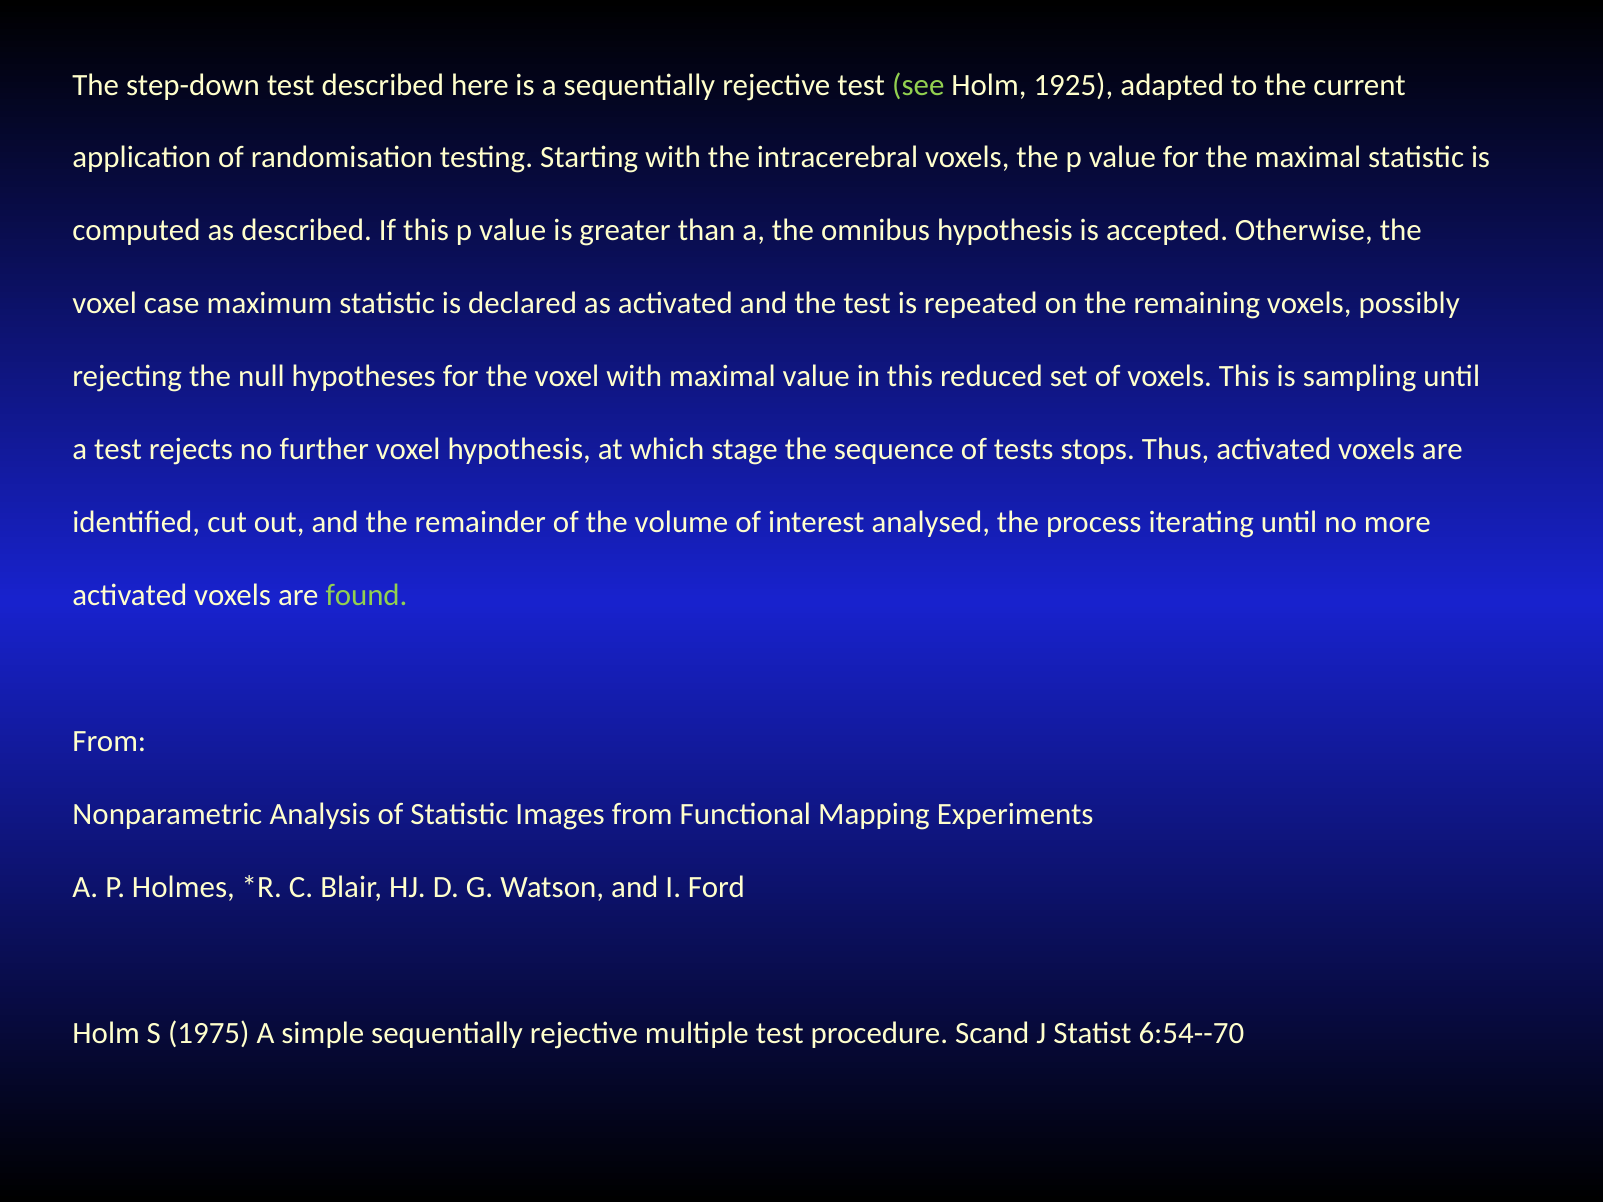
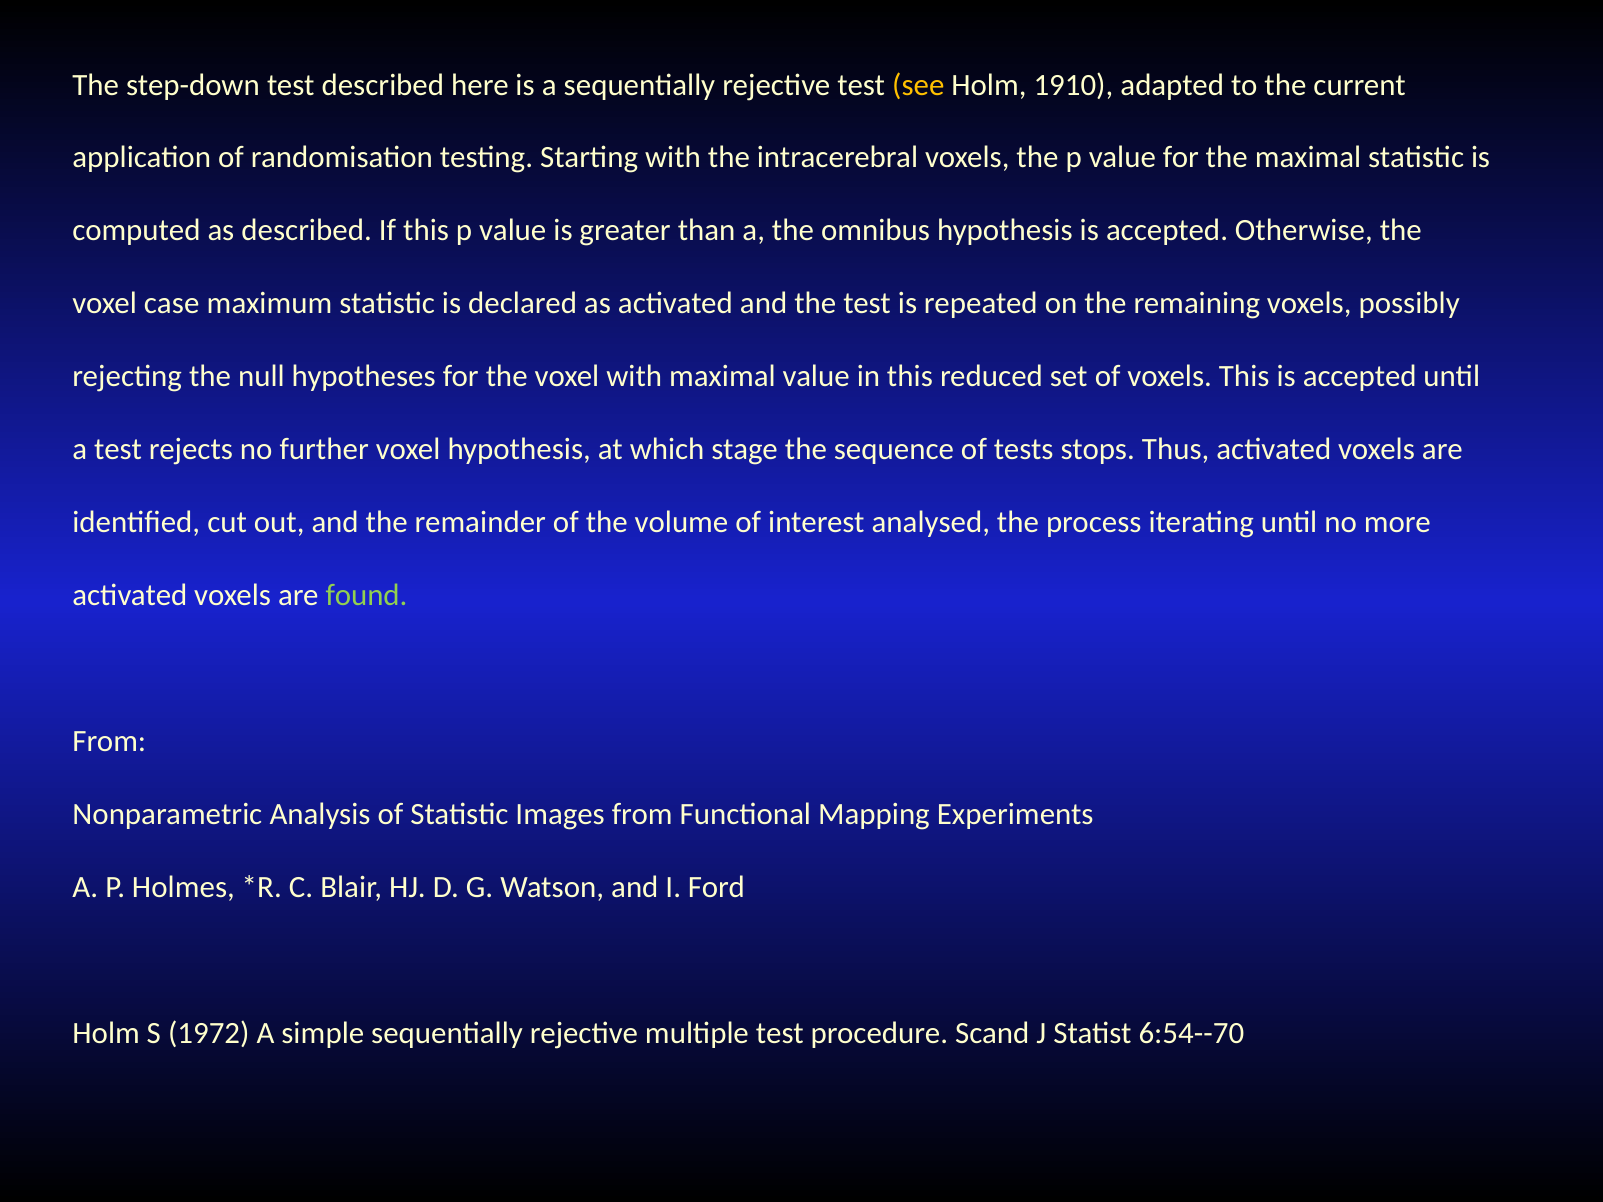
see colour: light green -> yellow (918, 85)
1925: 1925 -> 1910 (1073, 85)
This is sampling: sampling -> accepted (1360, 377)
1975: 1975 -> 1972 (209, 1033)
